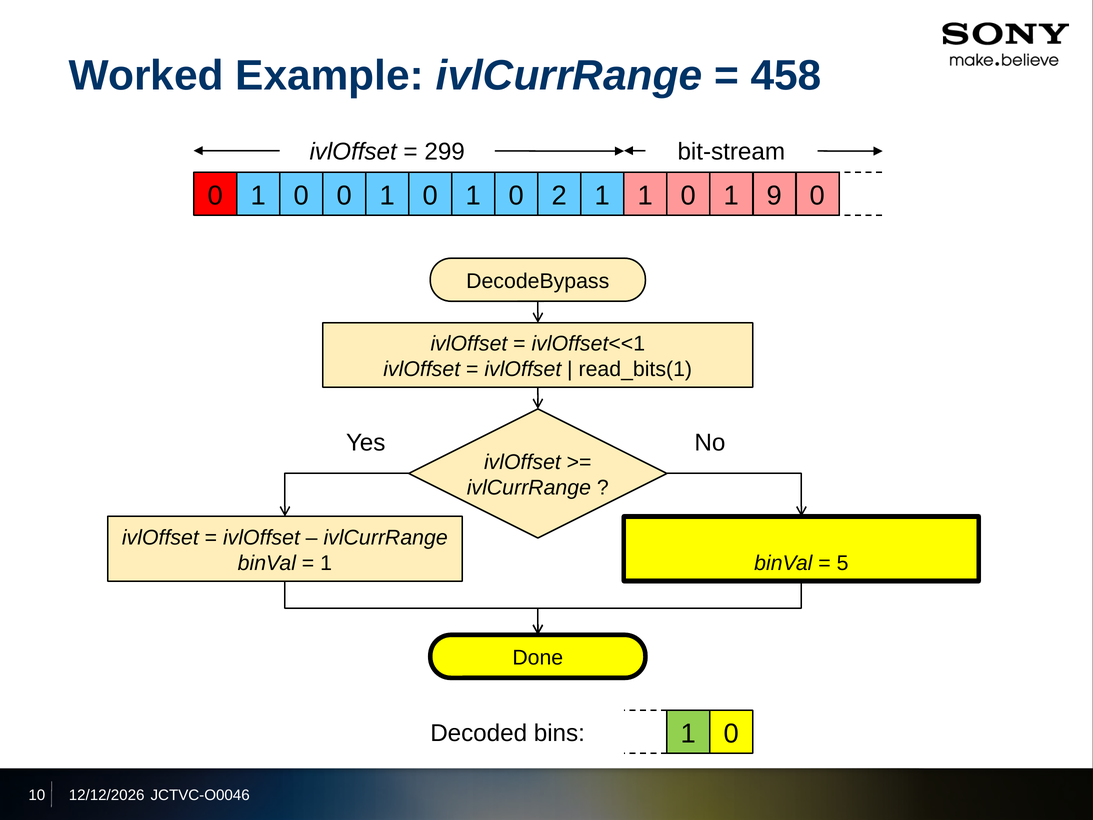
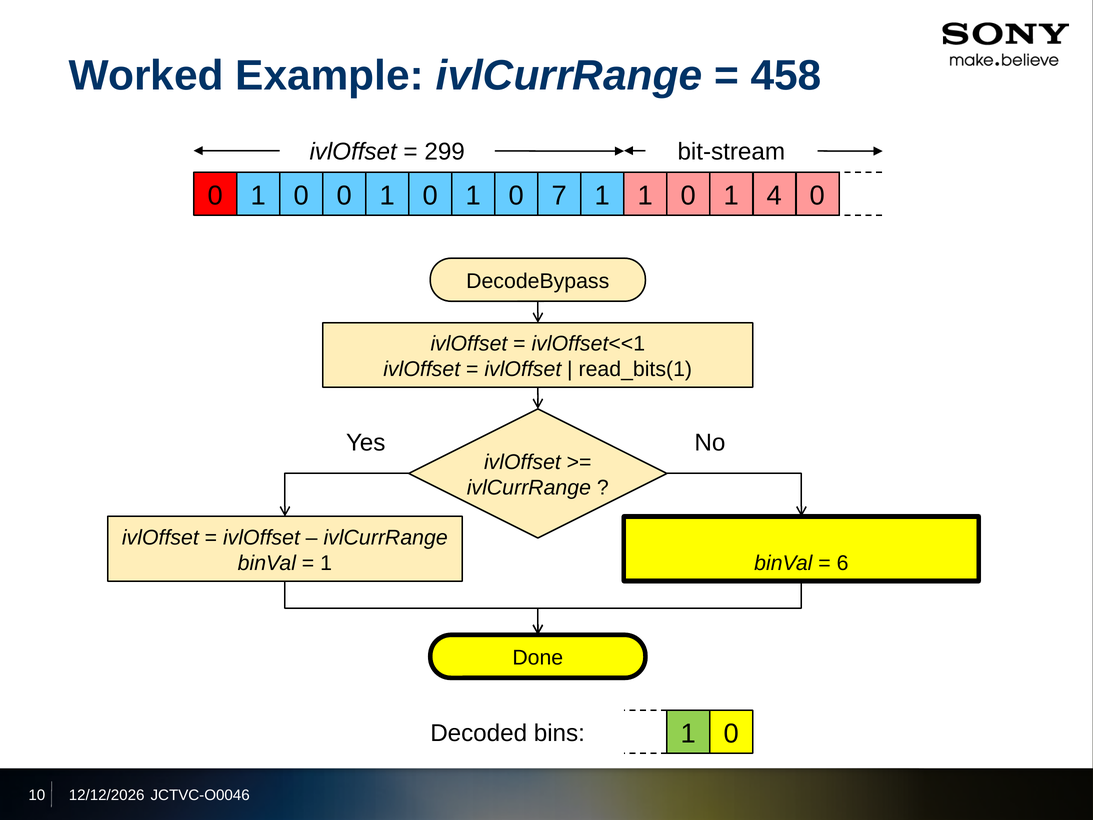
2: 2 -> 7 (559, 196)
9: 9 -> 4 (775, 196)
5: 5 -> 6 (843, 563)
